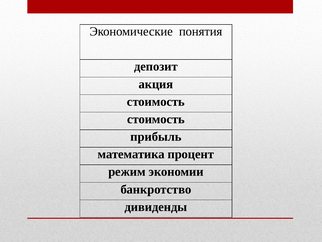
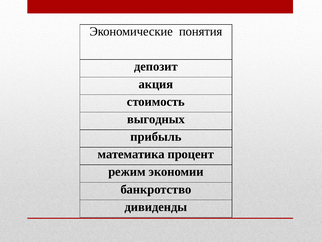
стоимость: стоимость -> выгодных (156, 119)
